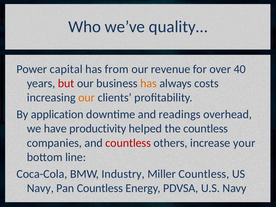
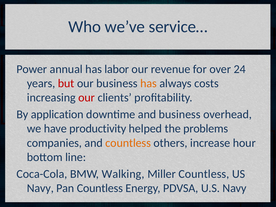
quality…: quality… -> service… (178, 27)
capital: capital -> annual (66, 69)
from: from -> labor (117, 69)
40: 40 -> 24 (240, 69)
our colour: orange -> red (87, 98)
and readings: readings -> business (180, 114)
the countless: countless -> problems (206, 129)
countless colour: red -> orange (128, 143)
your: your -> hour (244, 143)
Industry: Industry -> Walking (123, 174)
